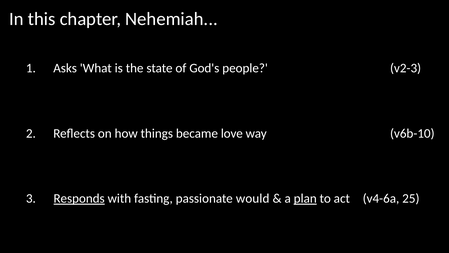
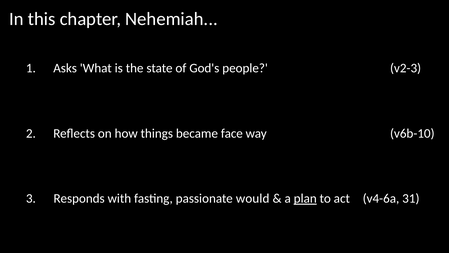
love: love -> face (232, 133)
Responds underline: present -> none (79, 198)
25: 25 -> 31 (411, 198)
